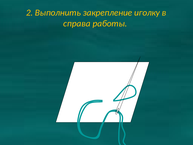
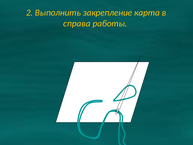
иголку: иголку -> карта (147, 13)
